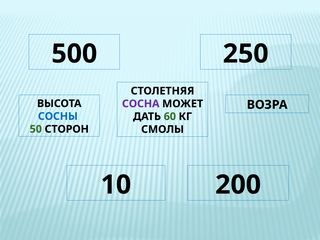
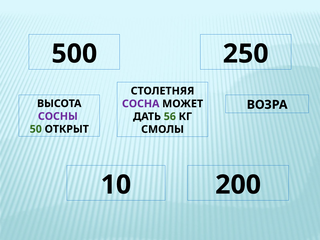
СОСНЫ colour: blue -> purple (58, 116)
60: 60 -> 56 (170, 117)
СТОРОН: СТОРОН -> ОТКРЫТ (67, 129)
